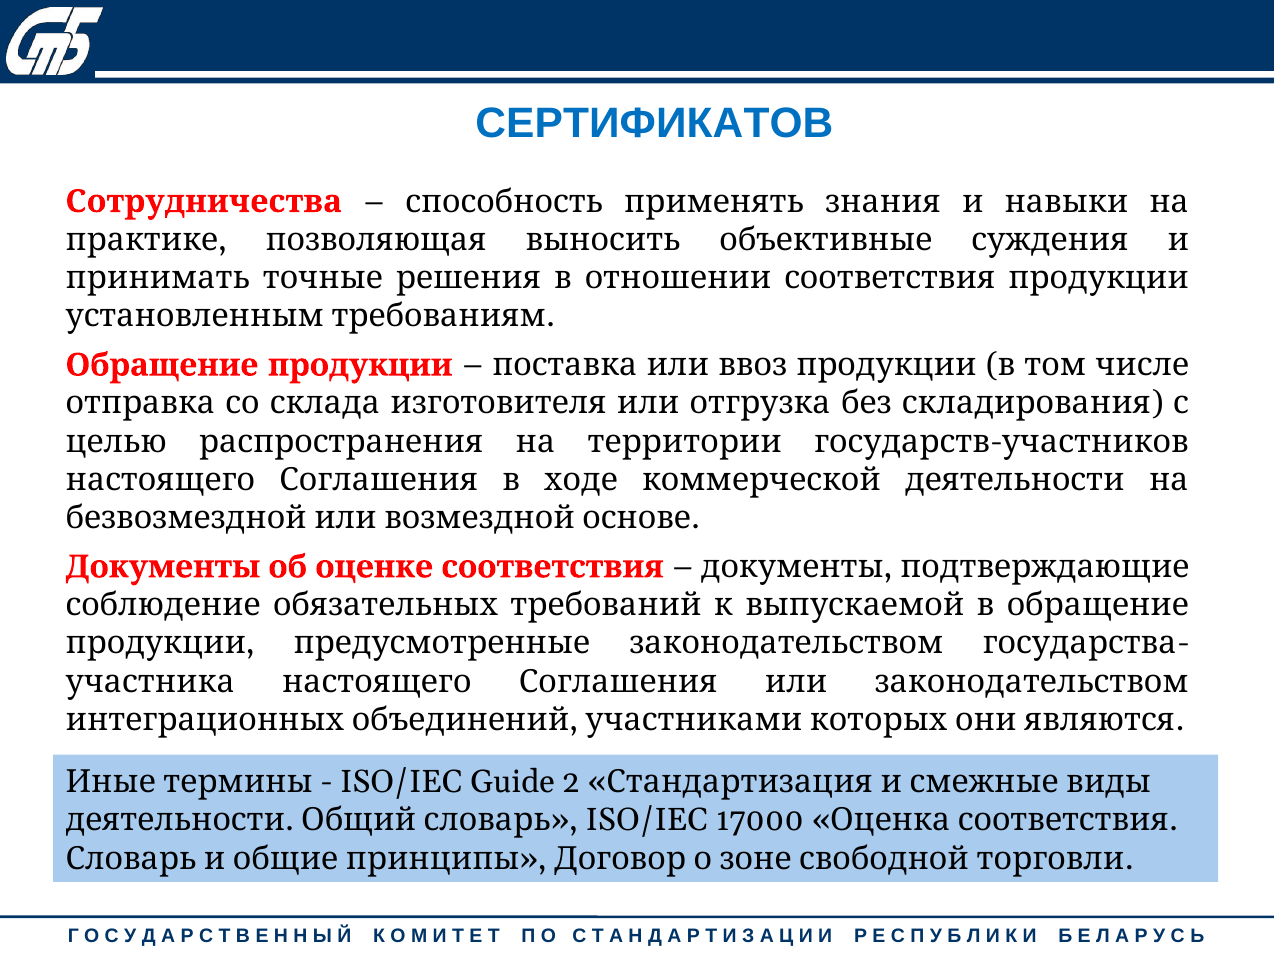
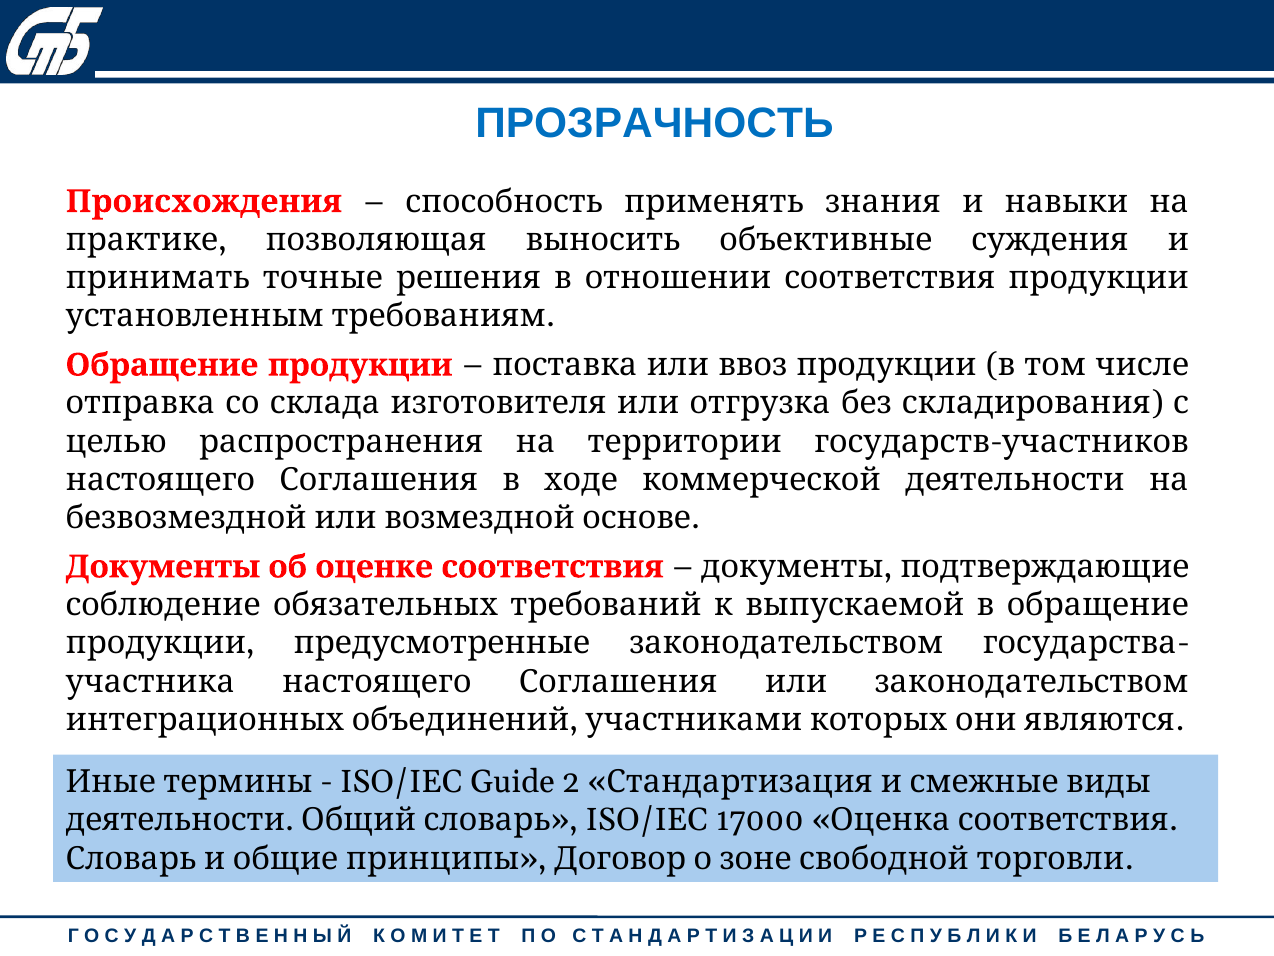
СЕРТИФИКАТОВ: СЕРТИФИКАТОВ -> ПРОЗРАЧНОСТЬ (654, 123)
Сотрудничества: Сотрудничества -> Происхождения (204, 201)
